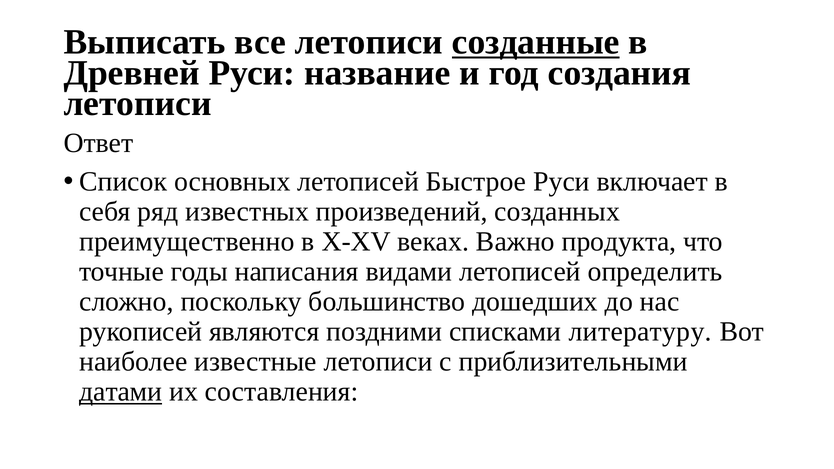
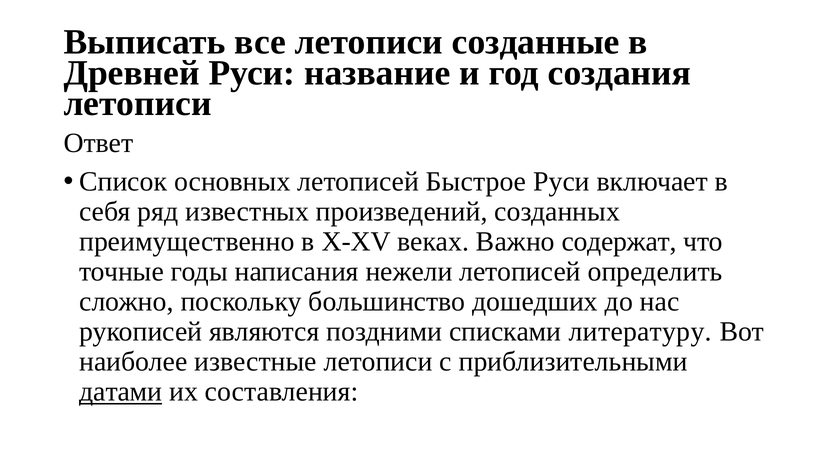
созданные underline: present -> none (536, 42)
продукта: продукта -> содержат (619, 242)
видами: видами -> нежели (409, 272)
